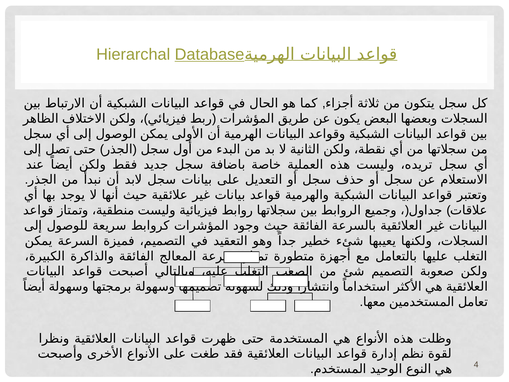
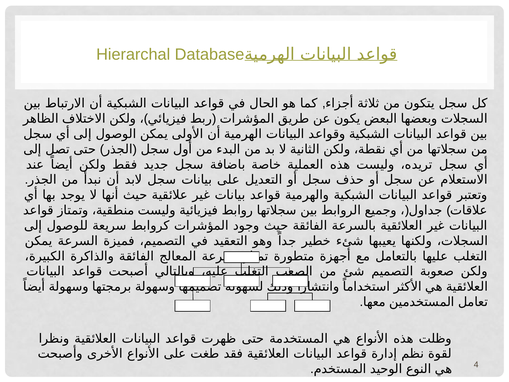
Database underline: present -> none (210, 54)
